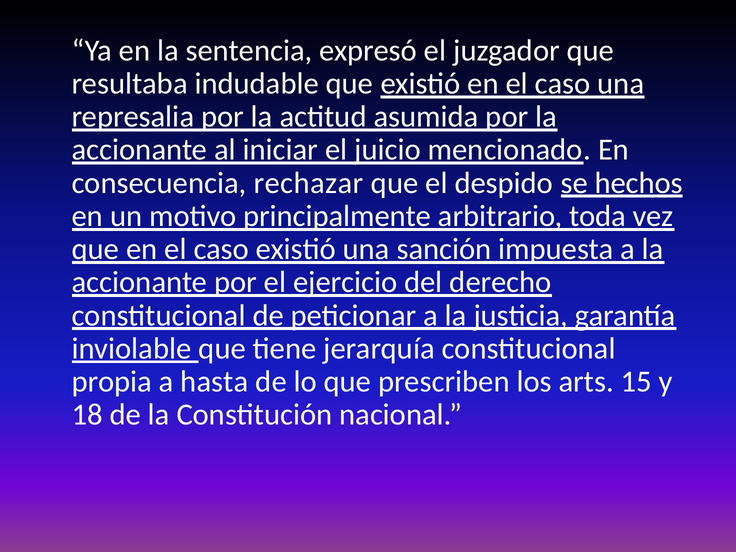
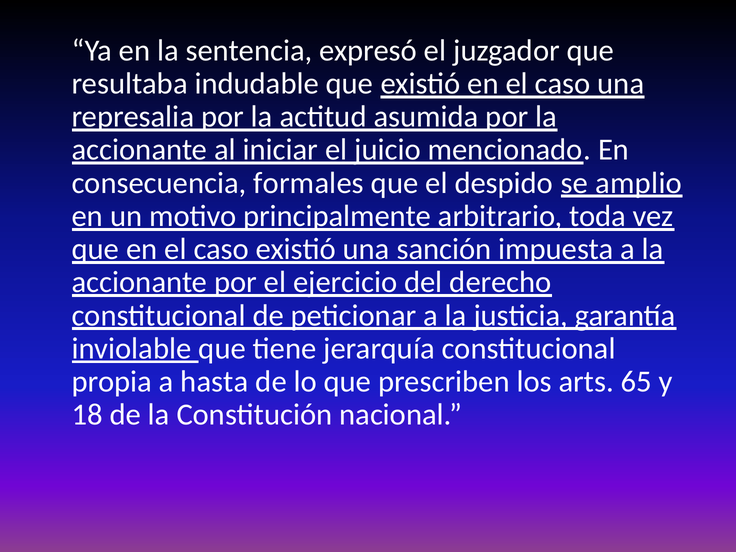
rechazar: rechazar -> formales (309, 183)
hechos: hechos -> amplio (639, 183)
15: 15 -> 65 (636, 382)
